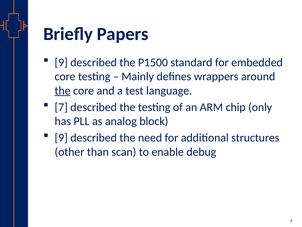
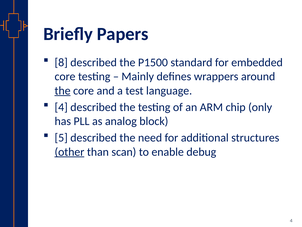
9: 9 -> 8 (61, 62)
7: 7 -> 4 (61, 107)
9: 9 -> 5 (61, 137)
other underline: none -> present (69, 152)
